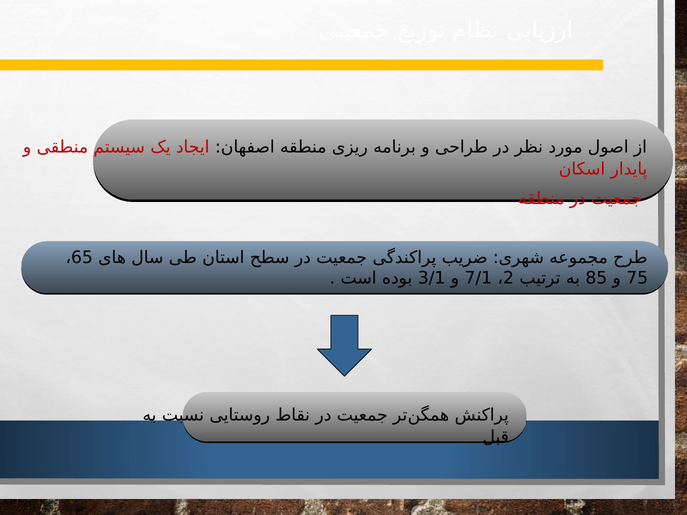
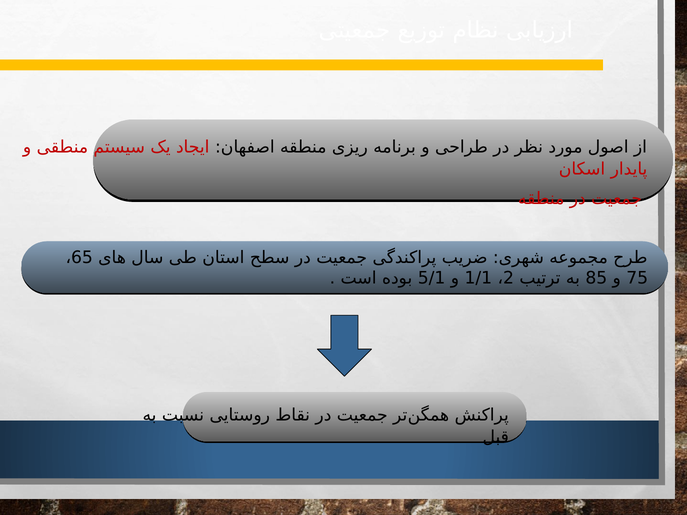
3/1: 3/1 -> 5/1 (432, 278)
7/1: 7/1 -> 1/1 (478, 278)
